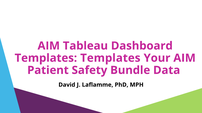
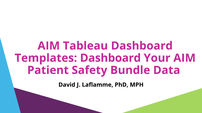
Templates Templates: Templates -> Dashboard (110, 58)
